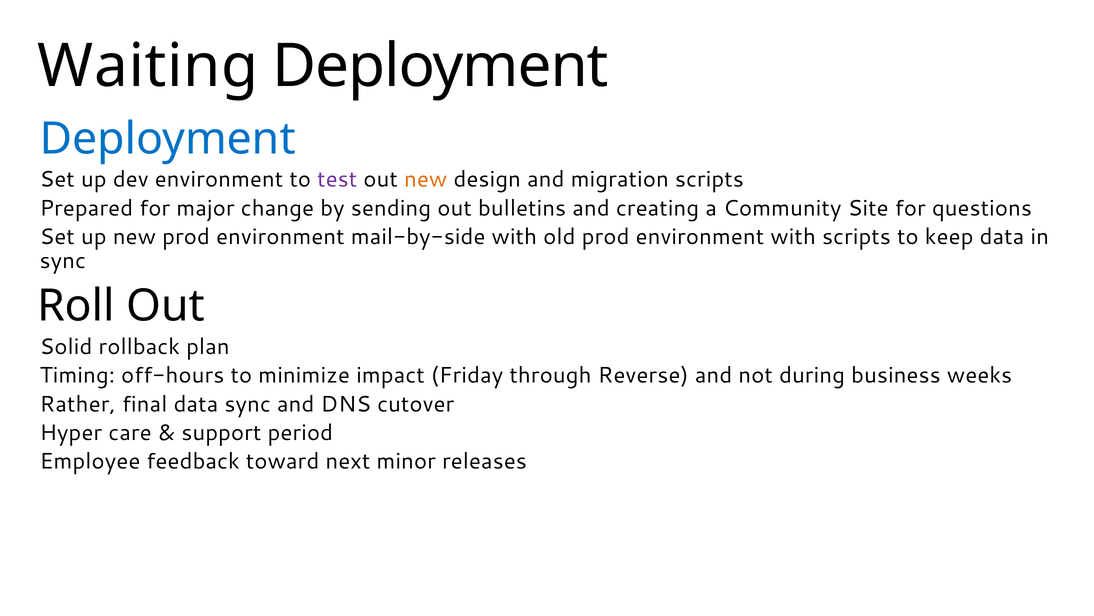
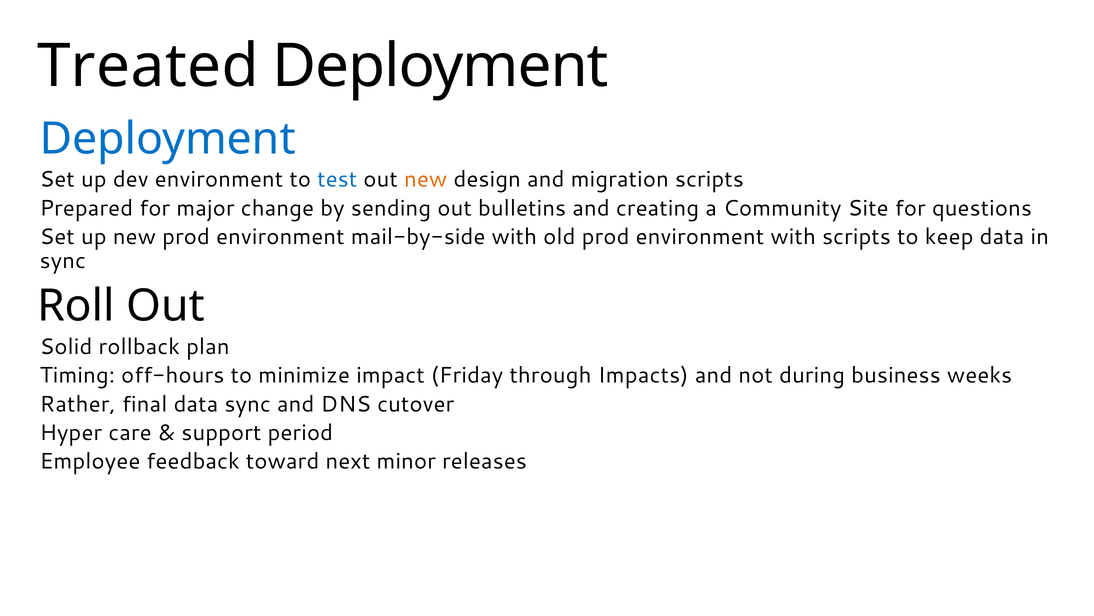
Waiting: Waiting -> Treated (148, 66)
test colour: purple -> blue (337, 179)
Reverse: Reverse -> Impacts (643, 375)
